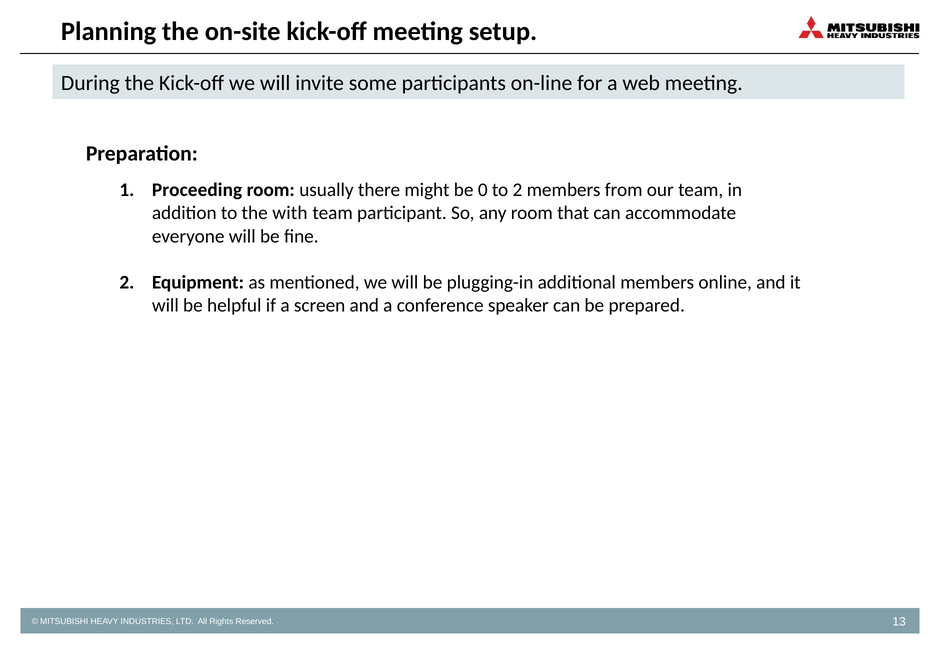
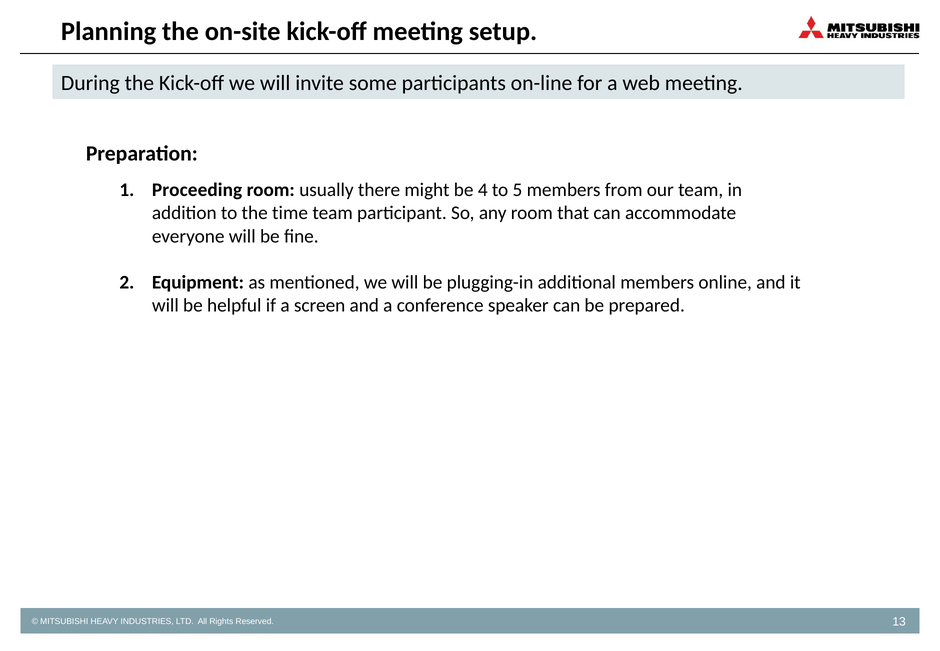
0: 0 -> 4 (483, 190)
to 2: 2 -> 5 (517, 190)
with: with -> time (290, 213)
